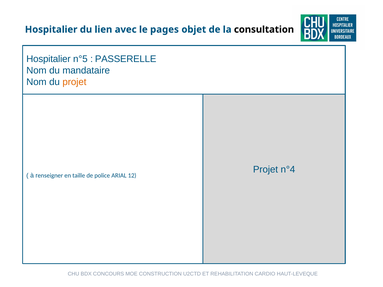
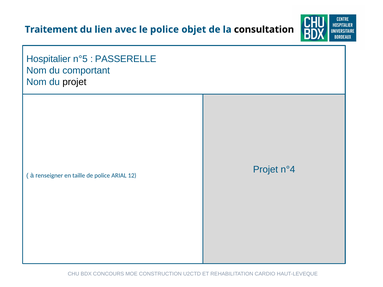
Hospitalier: Hospitalier -> Traitement (51, 30)
le pages: pages -> police (164, 30)
mandataire: mandataire -> comportant (86, 71)
projet colour: orange -> black (74, 82)
